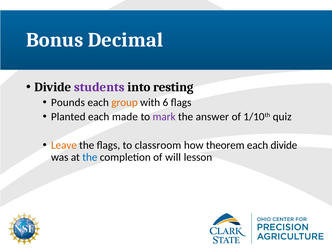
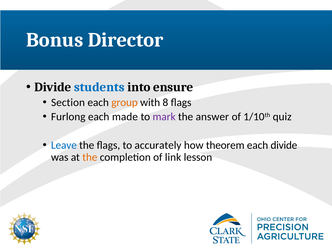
Decimal: Decimal -> Director (126, 40)
students colour: purple -> blue (99, 87)
resting: resting -> ensure (173, 87)
Pounds: Pounds -> Section (68, 102)
6: 6 -> 8 (165, 102)
Planted: Planted -> Furlong (68, 117)
Leave colour: orange -> blue (64, 145)
classroom: classroom -> accurately (158, 145)
the colour: blue -> orange (90, 157)
will: will -> link (173, 157)
